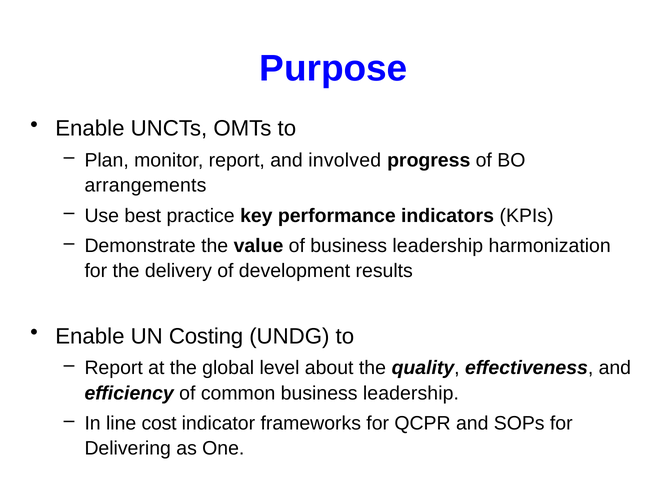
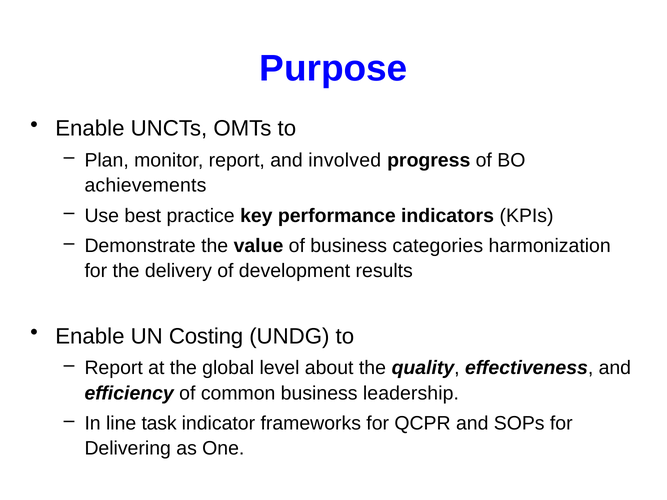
arrangements: arrangements -> achievements (145, 186)
of business leadership: leadership -> categories (438, 246)
cost: cost -> task (159, 424)
